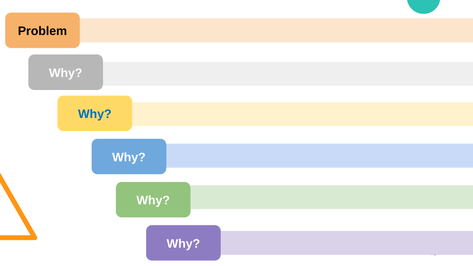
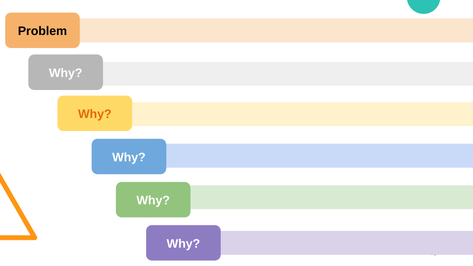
Why colour: blue -> orange (95, 114)
